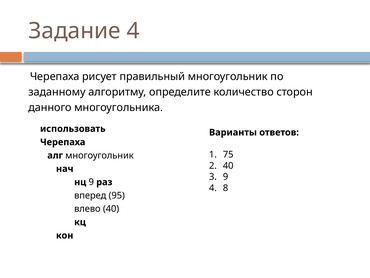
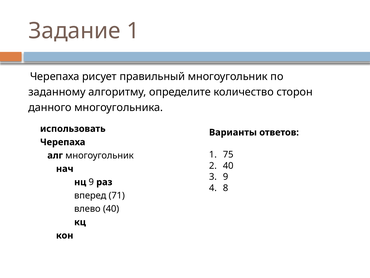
Задание 4: 4 -> 1 (133, 31)
95: 95 -> 71 (117, 195)
